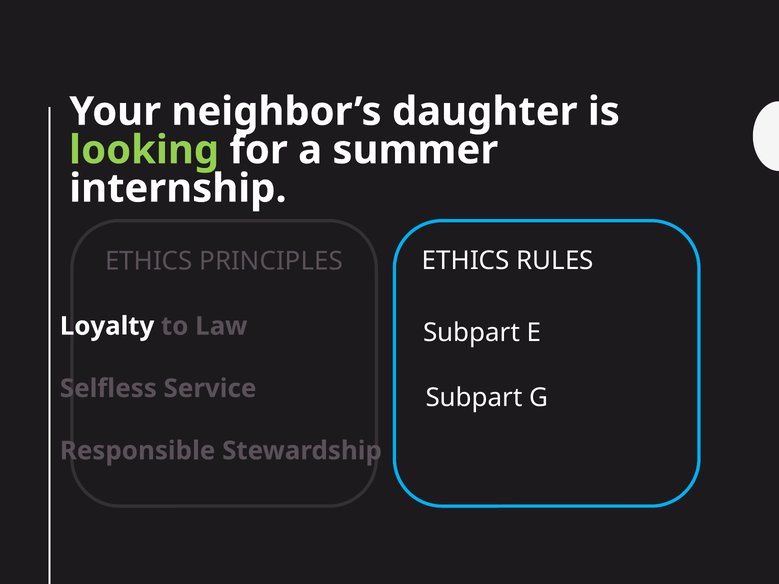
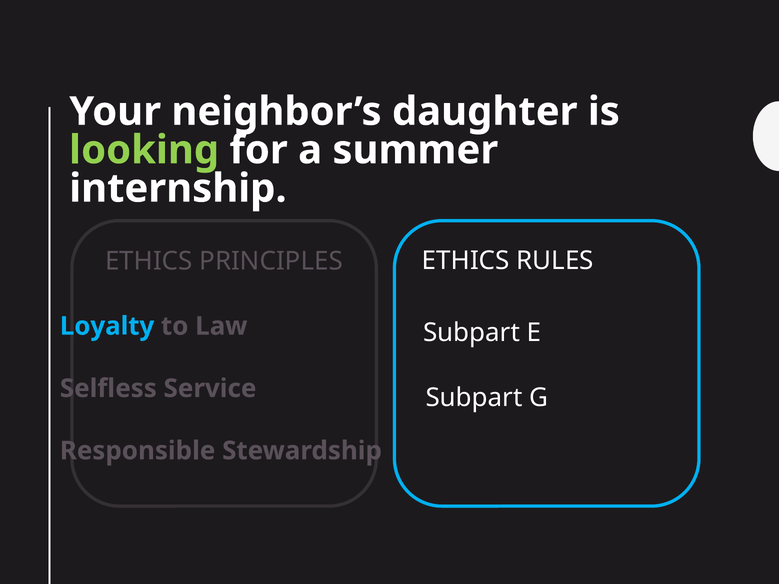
Loyalty colour: white -> light blue (107, 326)
